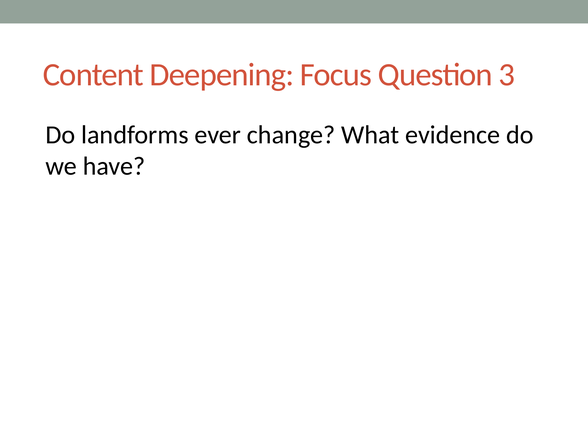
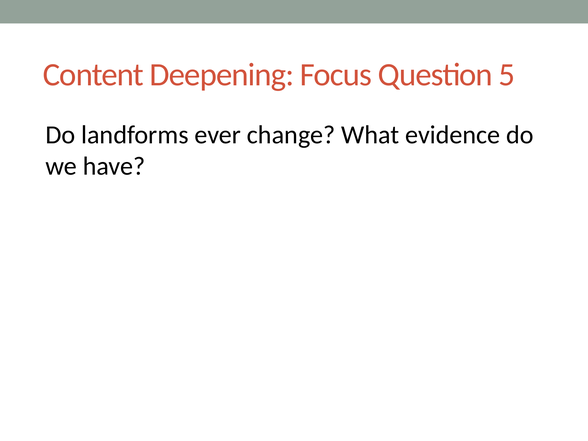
3: 3 -> 5 (507, 75)
